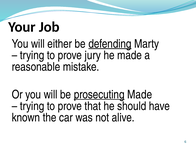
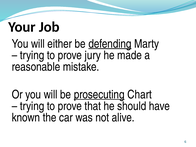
prosecuting Made: Made -> Chart (140, 95)
